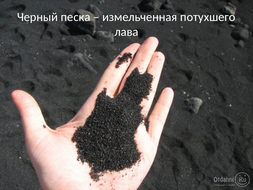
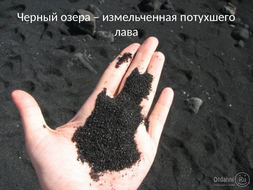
песка: песка -> озера (76, 17)
